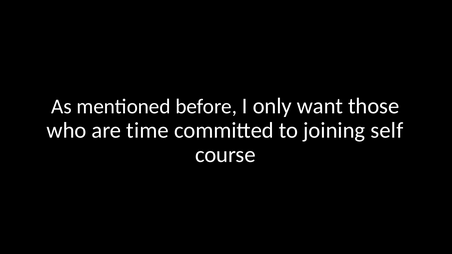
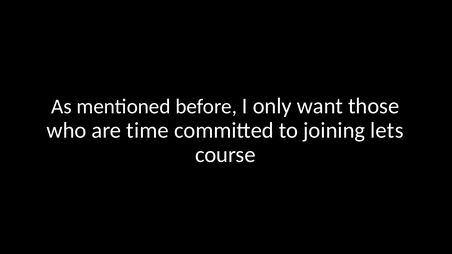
self: self -> lets (387, 131)
